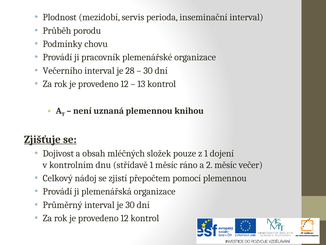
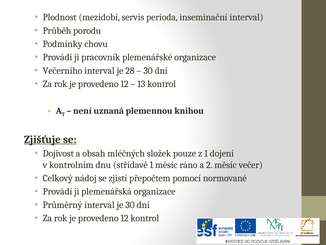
pomocí plemennou: plemennou -> normované (225, 178)
